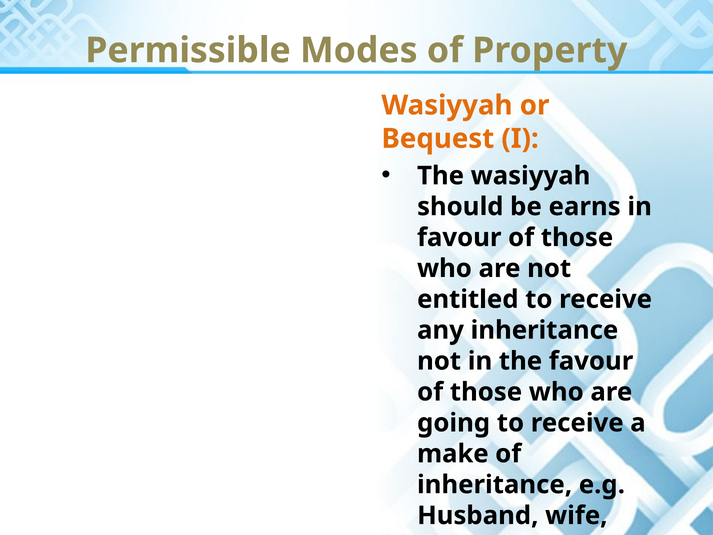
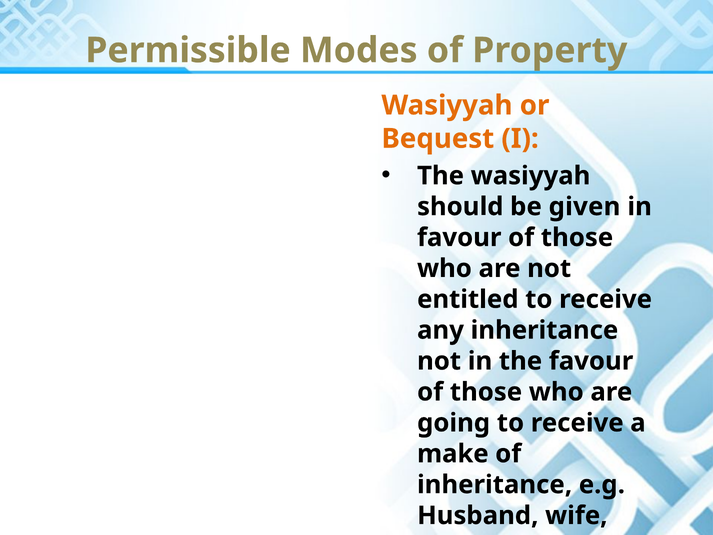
earns: earns -> given (584, 207)
